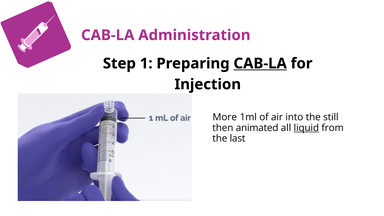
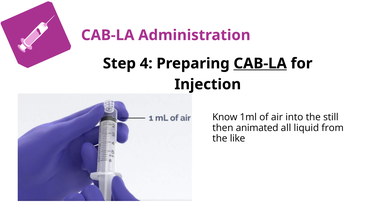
1: 1 -> 4 (146, 63)
More: More -> Know (225, 117)
liquid underline: present -> none (306, 128)
last: last -> like (238, 138)
